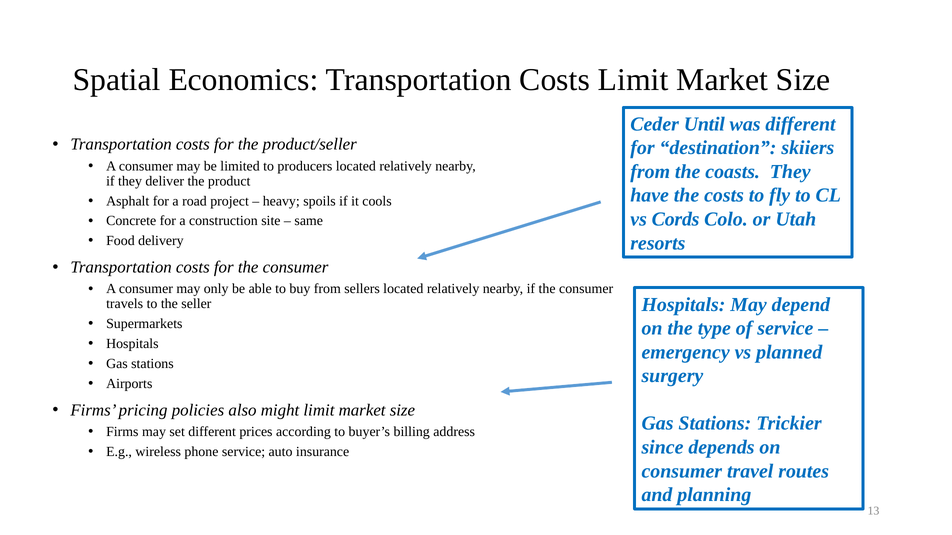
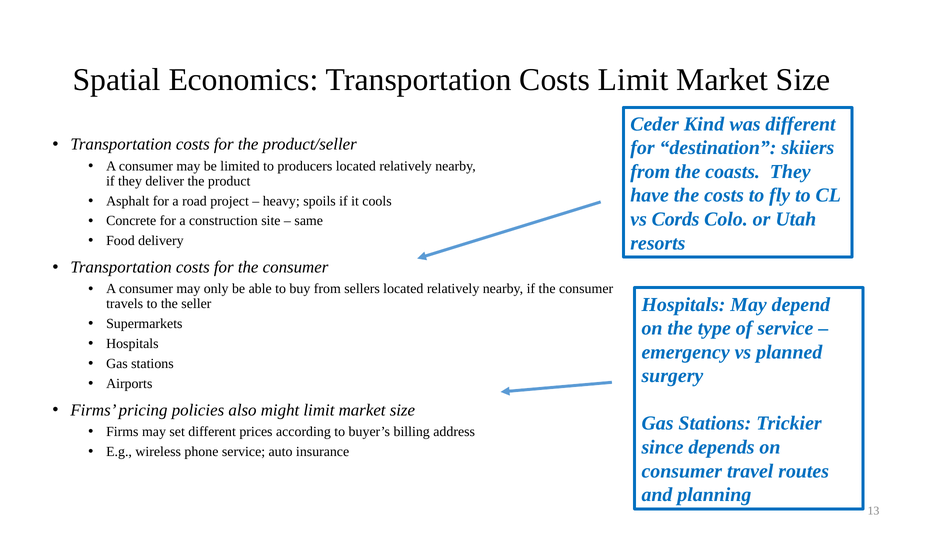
Until: Until -> Kind (704, 124)
